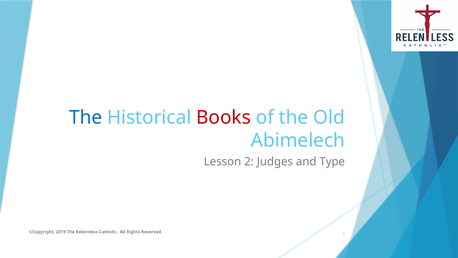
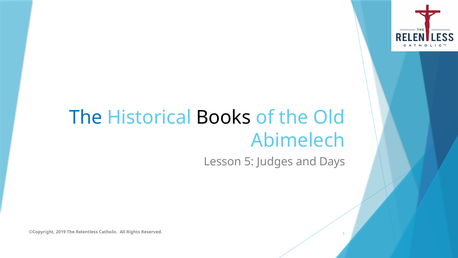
Books colour: red -> black (224, 117)
2: 2 -> 5 (249, 162)
Type: Type -> Days (332, 162)
